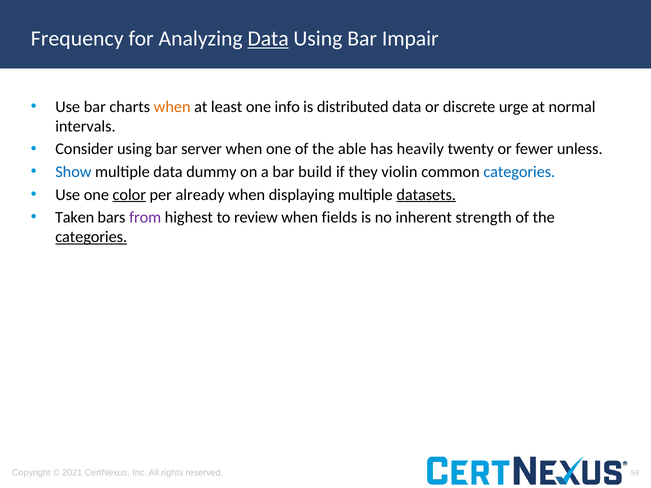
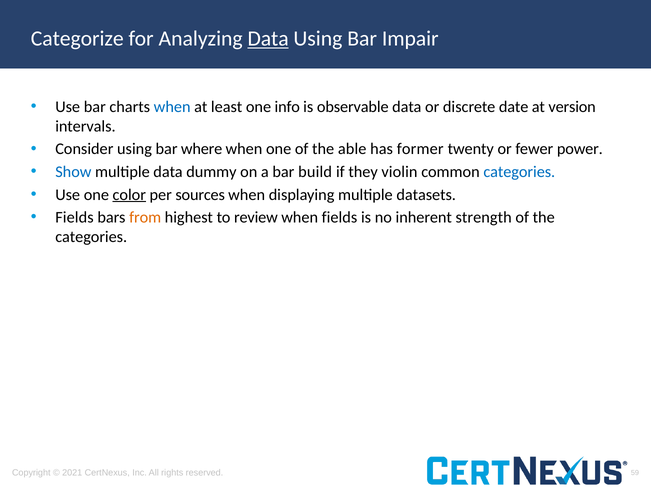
Frequency: Frequency -> Categorize (77, 39)
when colour: orange -> blue (172, 107)
distributed: distributed -> observable (353, 107)
urge: urge -> date (514, 107)
normal: normal -> version (572, 107)
server: server -> where (202, 149)
heavily: heavily -> former (420, 149)
unless: unless -> power (580, 149)
already: already -> sources (200, 195)
datasets underline: present -> none (426, 195)
Taken: Taken -> Fields (74, 218)
from colour: purple -> orange (145, 218)
categories underline: present -> none (91, 237)
